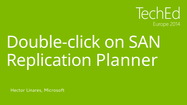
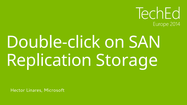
Planner: Planner -> Storage (127, 60)
